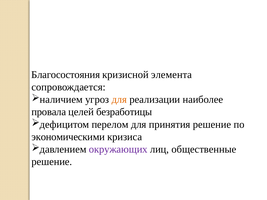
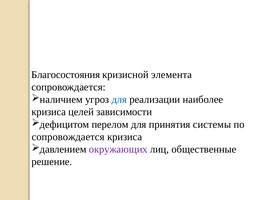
для colour: orange -> blue (119, 100)
провала: провала -> кризиса (49, 112)
безработицы: безработицы -> зависимости (124, 112)
принятия решение: решение -> системы (212, 125)
экономическими: экономическими -> сопровождается (68, 137)
